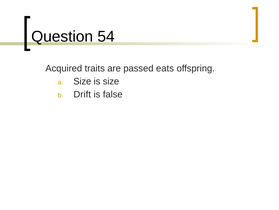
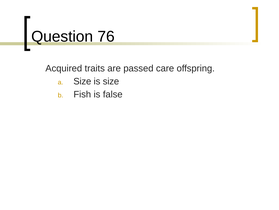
54: 54 -> 76 (106, 36)
eats: eats -> care (165, 68)
Drift: Drift -> Fish (82, 94)
